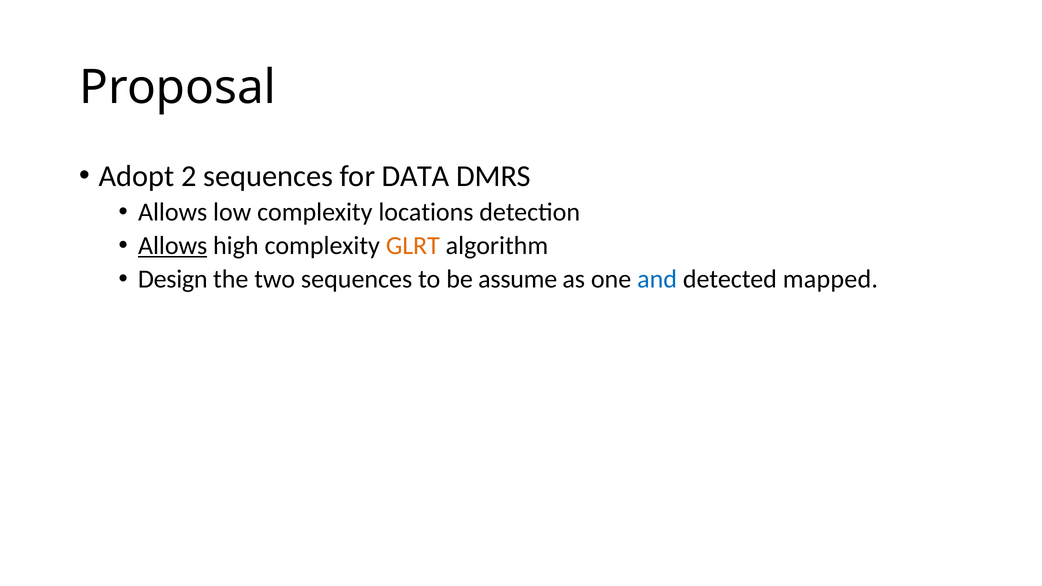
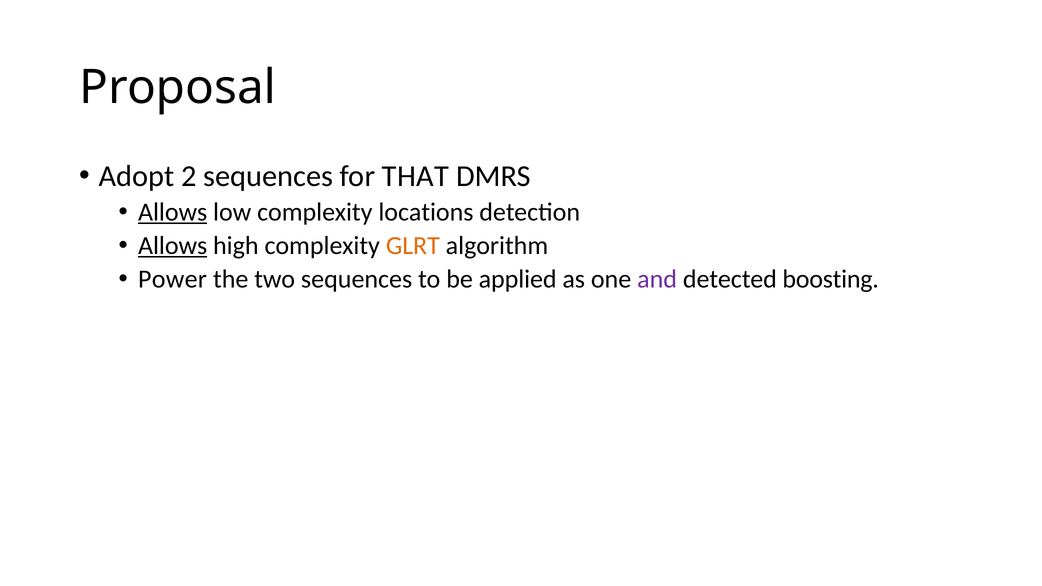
DATA: DATA -> THAT (415, 176)
Allows underline: none -> present (173, 212)
Design: Design -> Power (173, 279)
assume: assume -> applied (518, 279)
and colour: blue -> purple (657, 279)
mapped: mapped -> boosting (831, 279)
